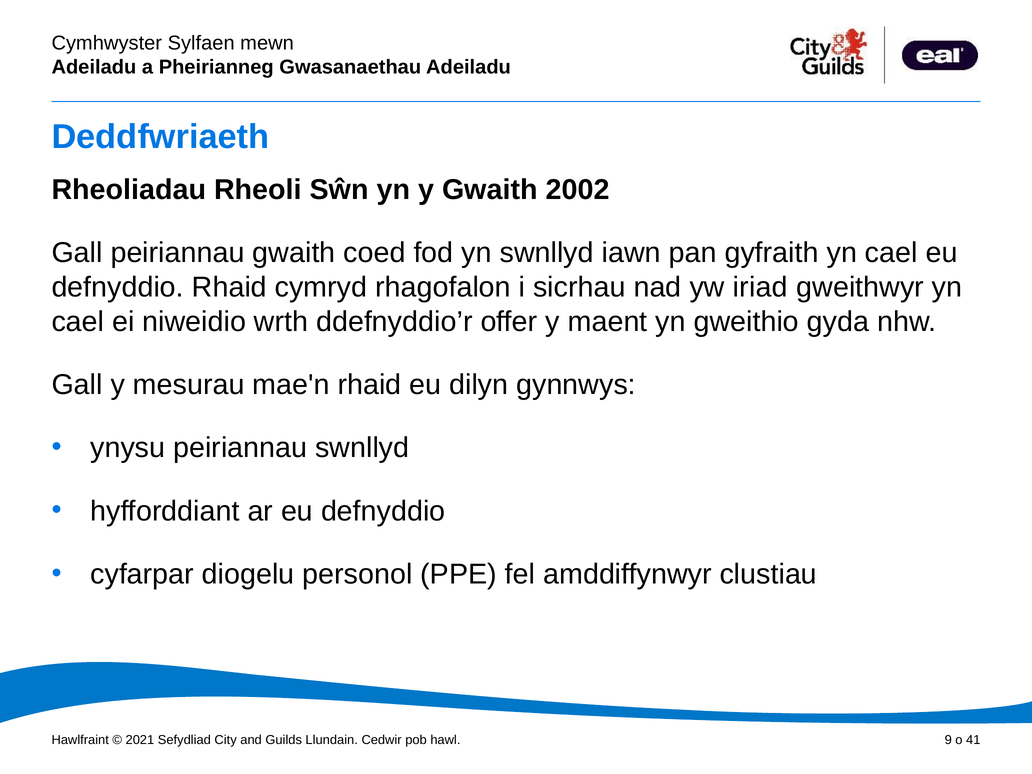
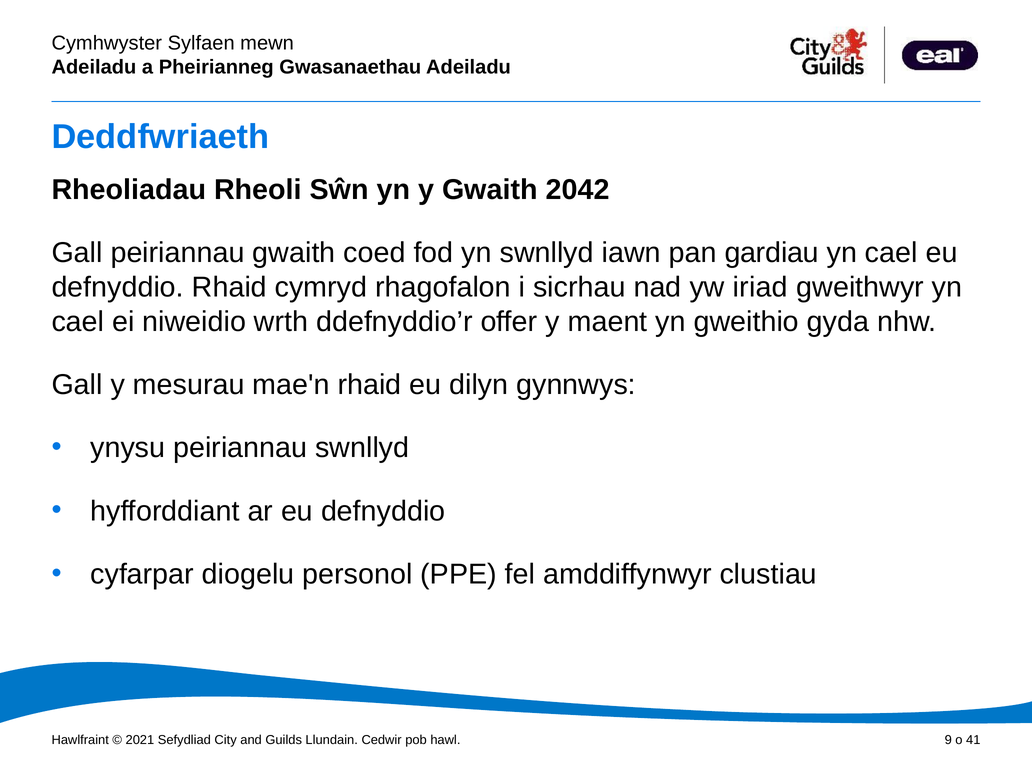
2002: 2002 -> 2042 (578, 190)
gyfraith: gyfraith -> gardiau (772, 253)
